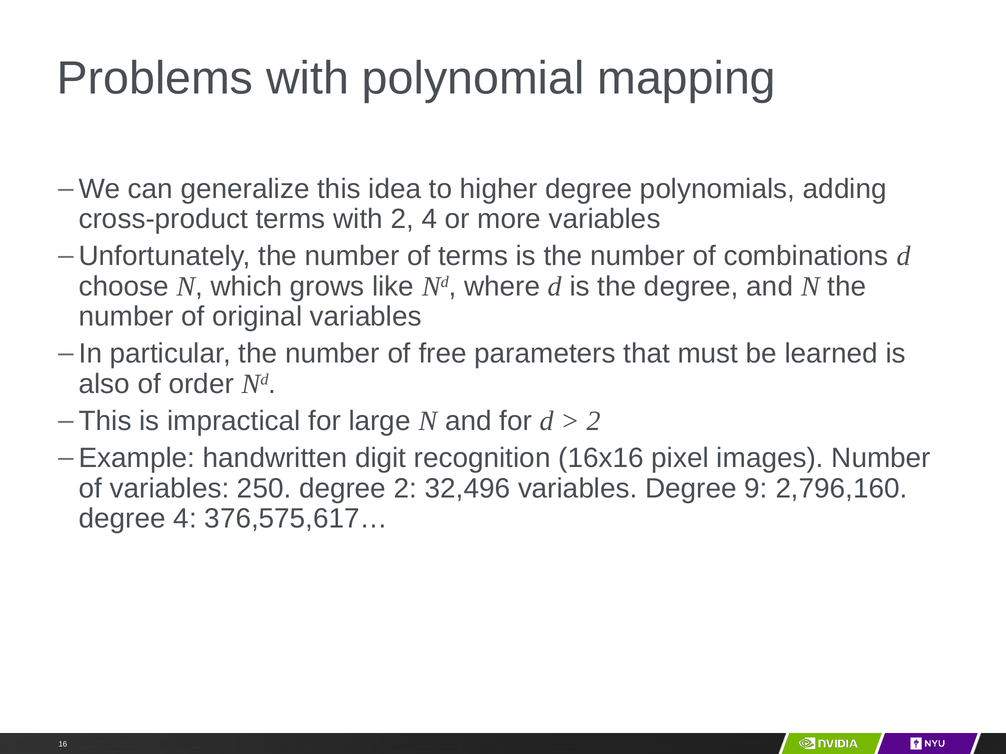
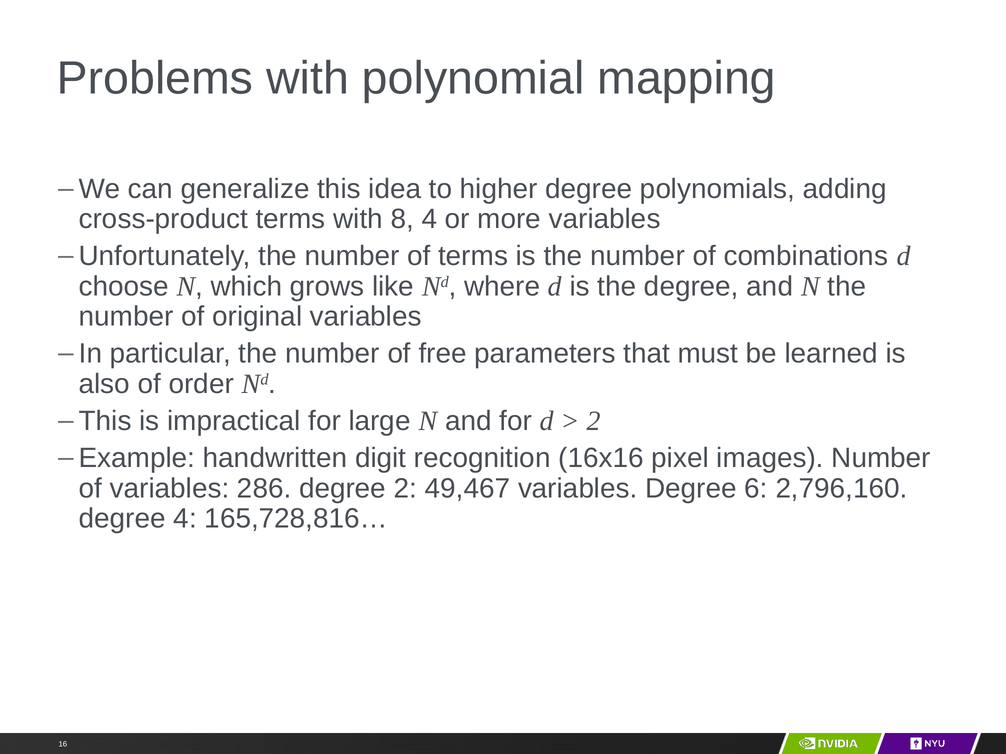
with 2: 2 -> 8 (402, 219)
250: 250 -> 286 (264, 489)
32,496: 32,496 -> 49,467 (467, 489)
9: 9 -> 6 (756, 489)
376,575,617…: 376,575,617… -> 165,728,816… (296, 519)
